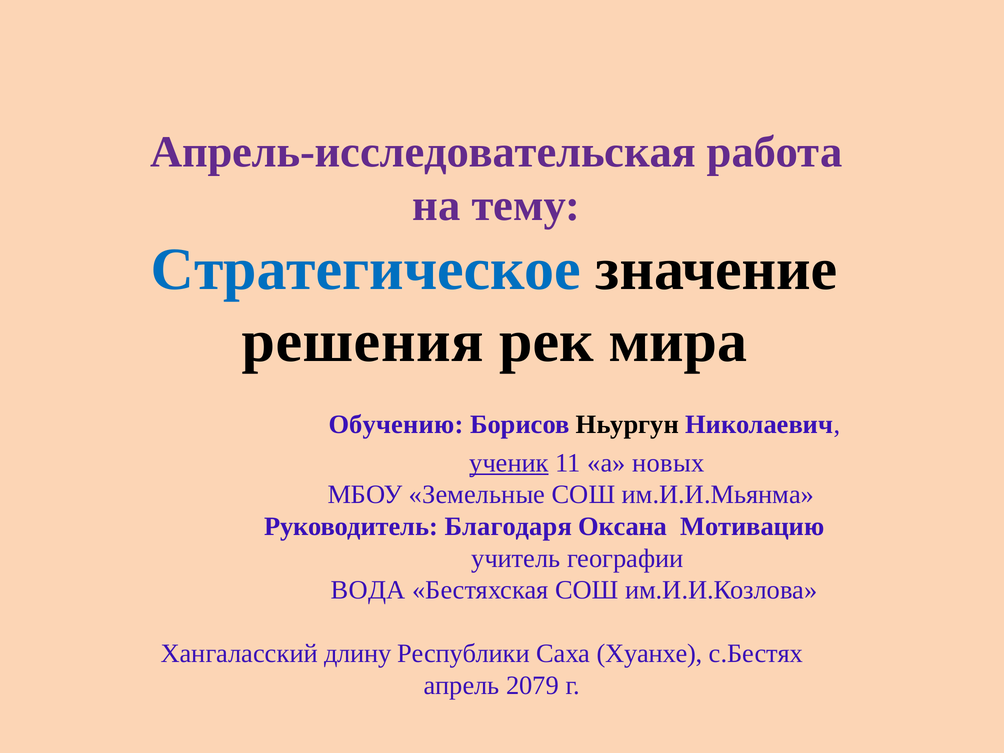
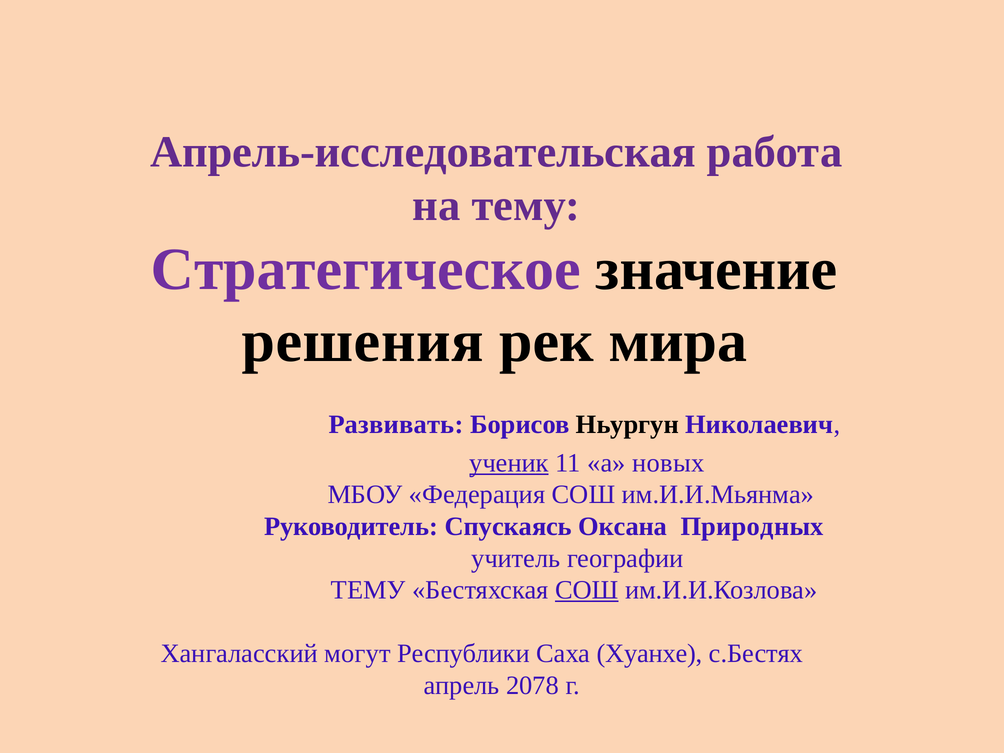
Стратегическое colour: blue -> purple (366, 270)
Обучению: Обучению -> Развивать (396, 424)
Земельные: Земельные -> Федерация (477, 495)
Благодаря: Благодаря -> Спускаясь (508, 527)
Мотивацию: Мотивацию -> Природных (752, 527)
ВОДА: ВОДА -> ТЕМУ (368, 590)
СОШ underline: none -> present (587, 590)
длину: длину -> могут (357, 654)
2079: 2079 -> 2078 (532, 685)
